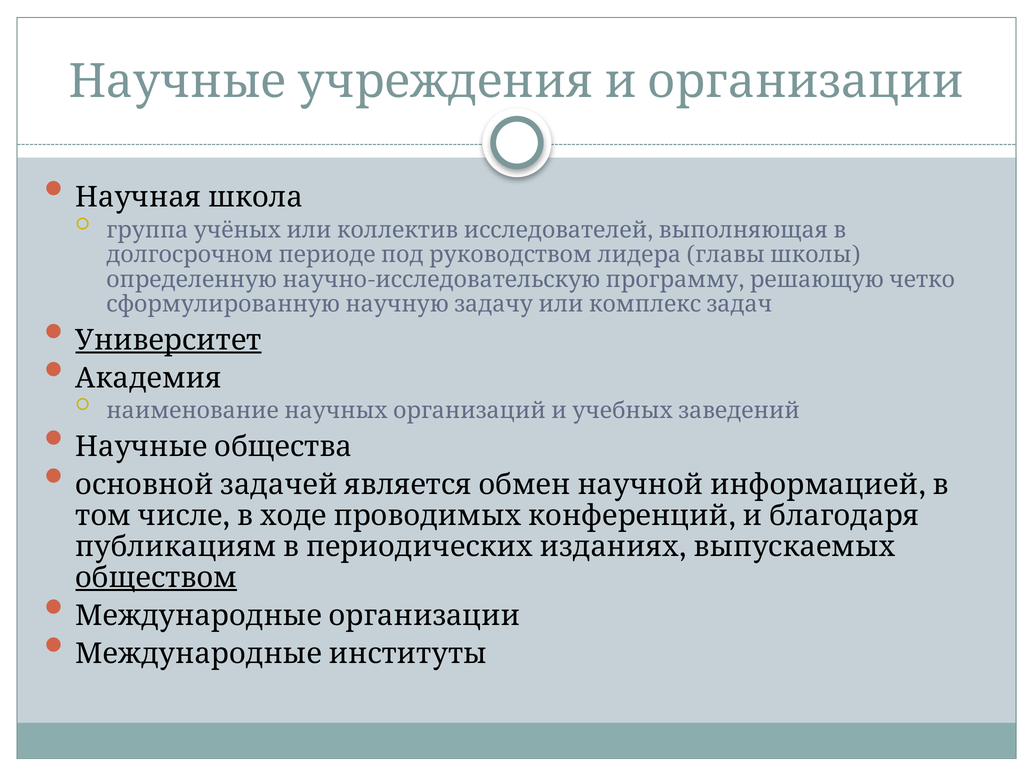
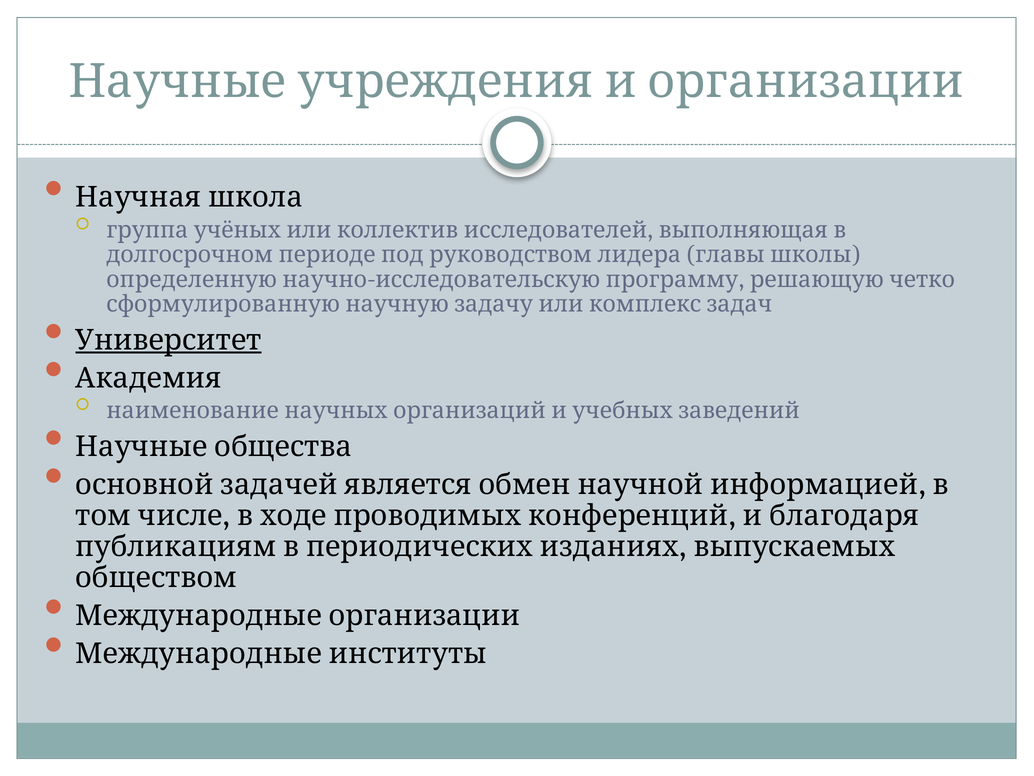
обществом underline: present -> none (156, 577)
